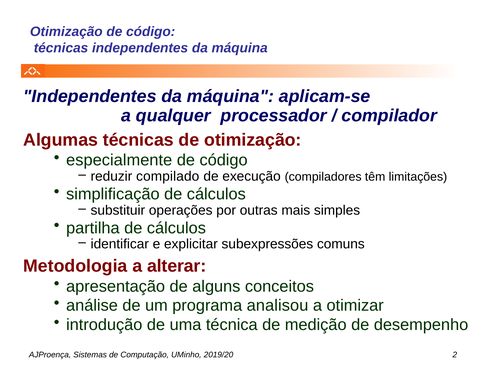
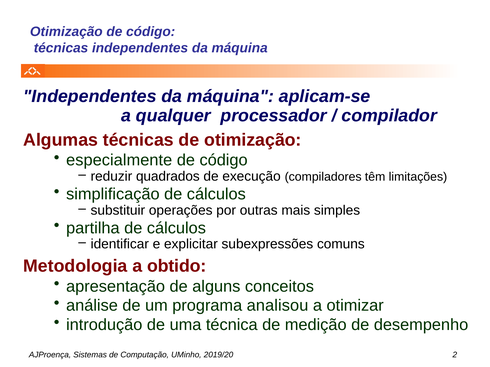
compilado: compilado -> quadrados (168, 177)
alterar: alterar -> obtido (177, 266)
